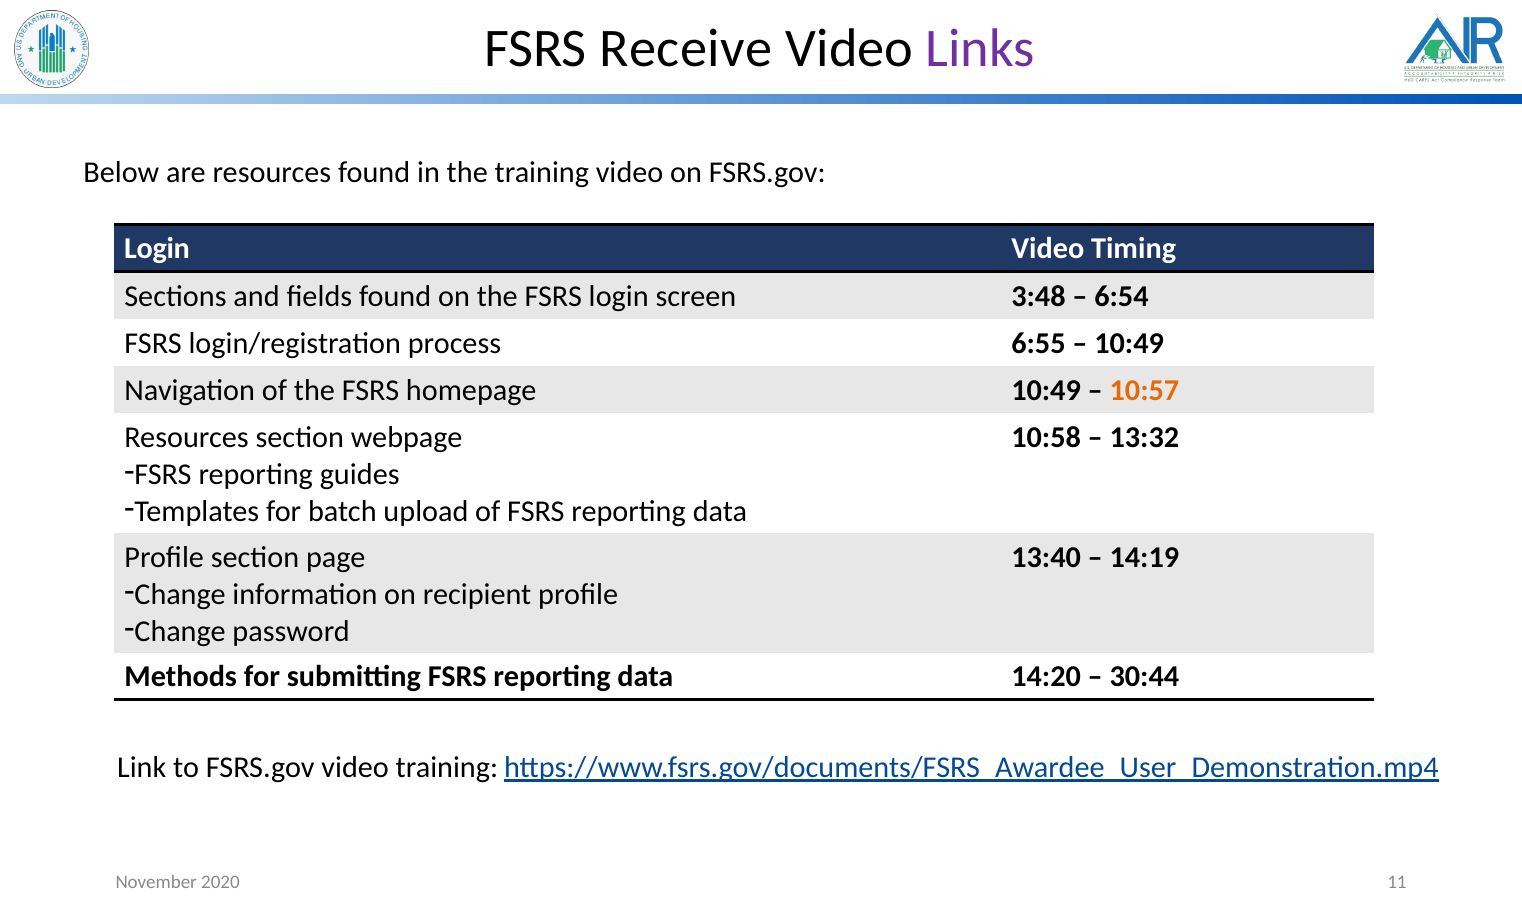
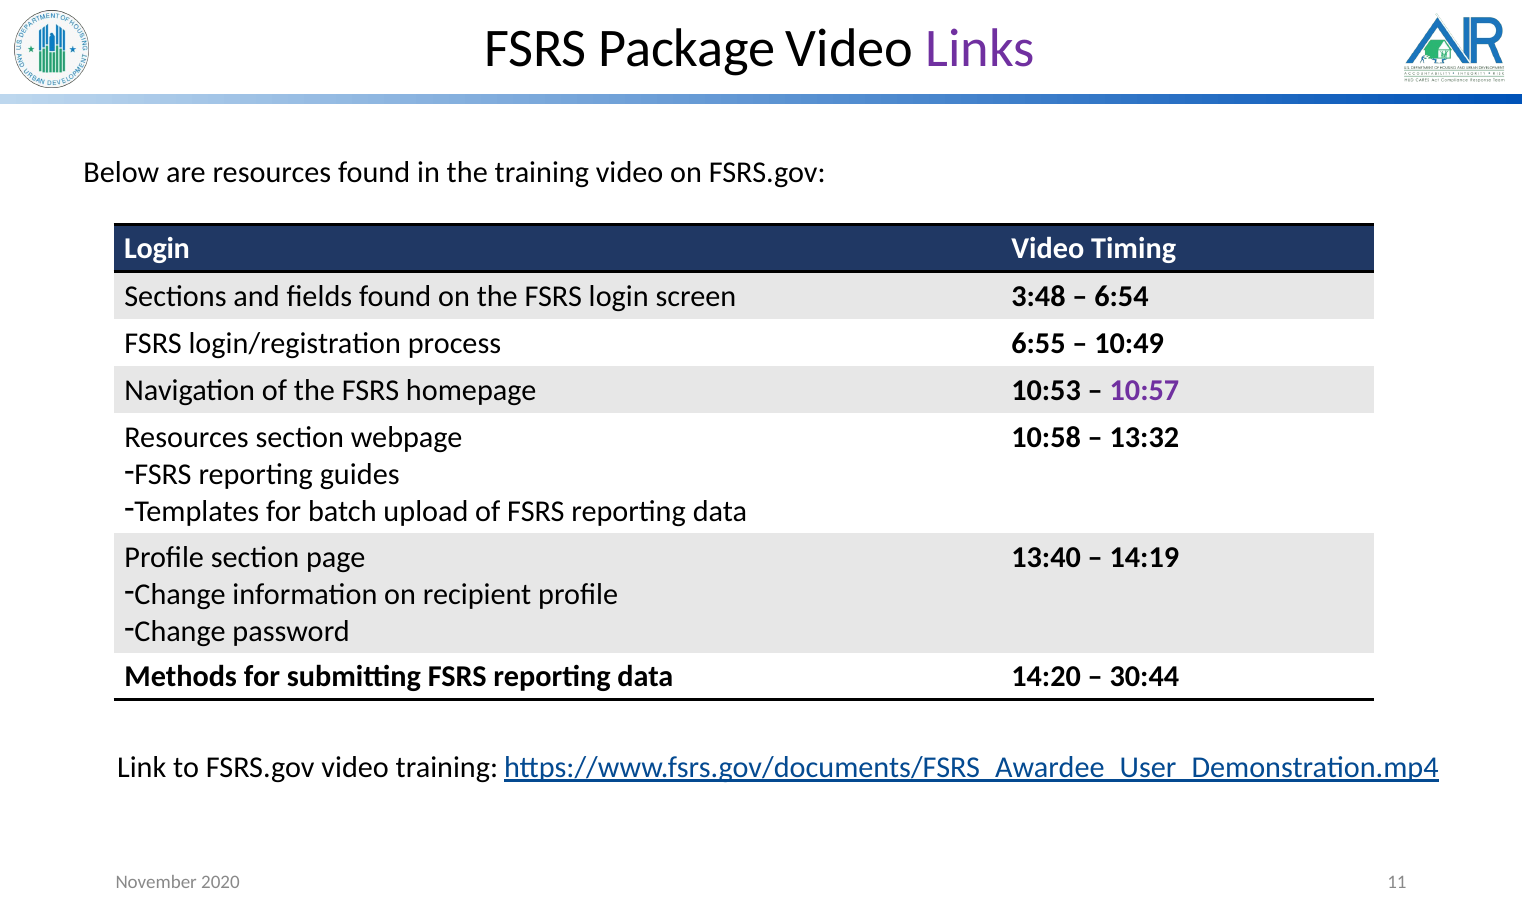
Receive: Receive -> Package (687, 48)
homepage 10:49: 10:49 -> 10:53 (1046, 390)
10:57 colour: orange -> purple (1144, 390)
